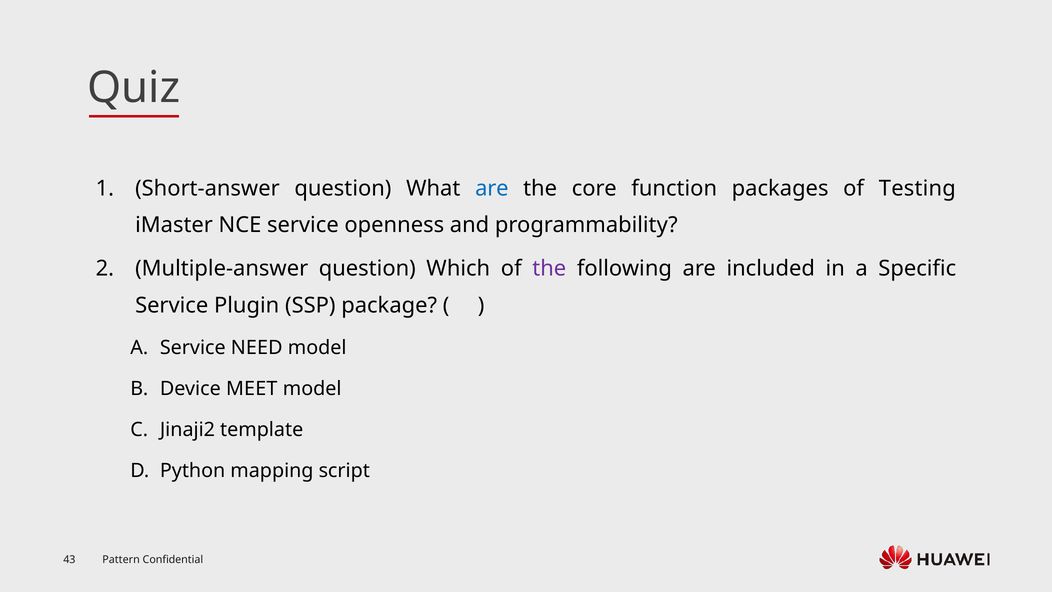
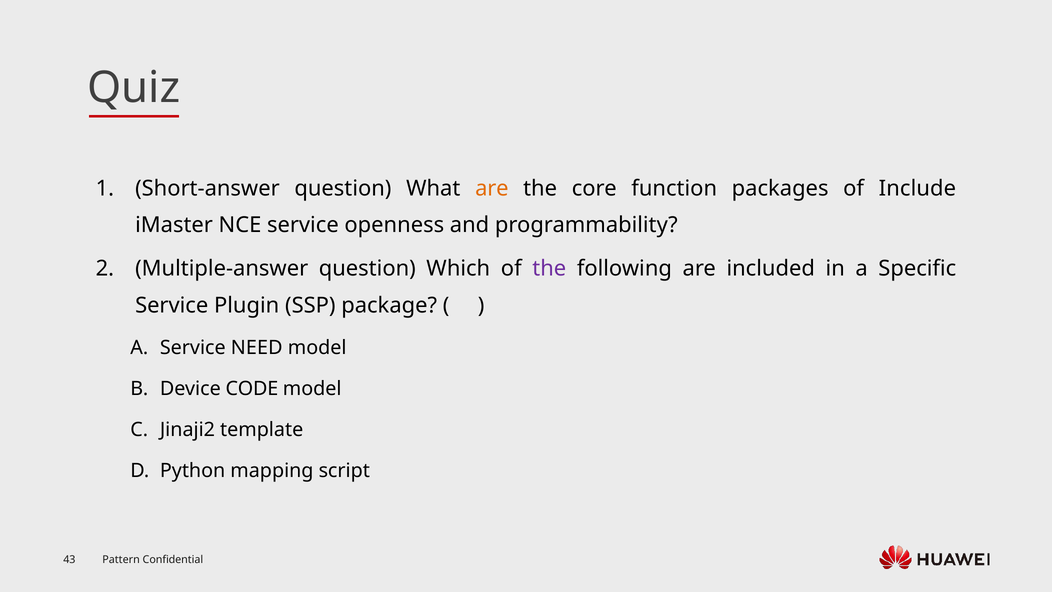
are colour: blue -> orange (492, 188)
Testing: Testing -> Include (917, 188)
MEET: MEET -> CODE (252, 388)
